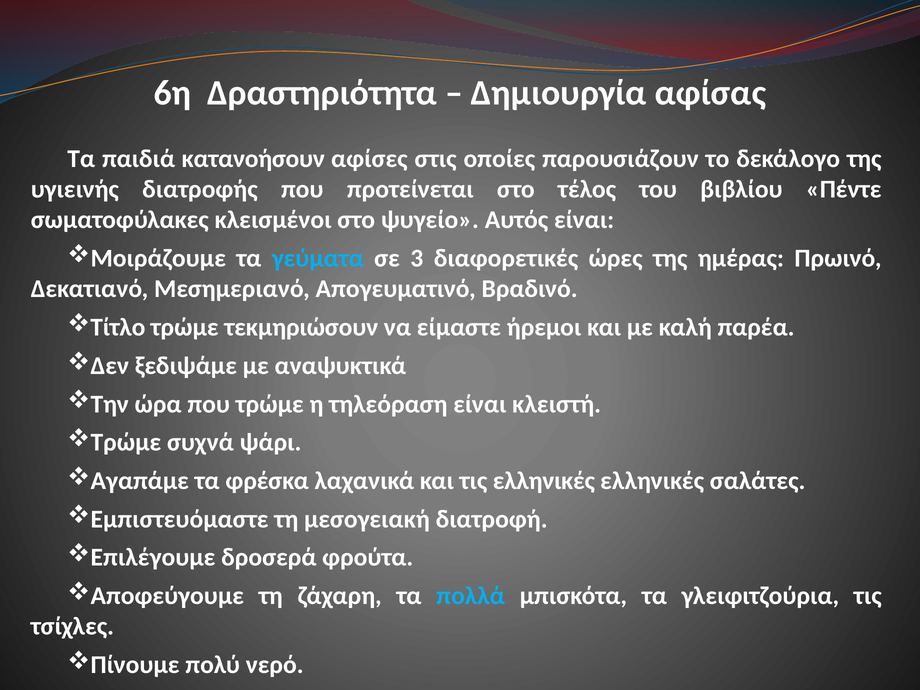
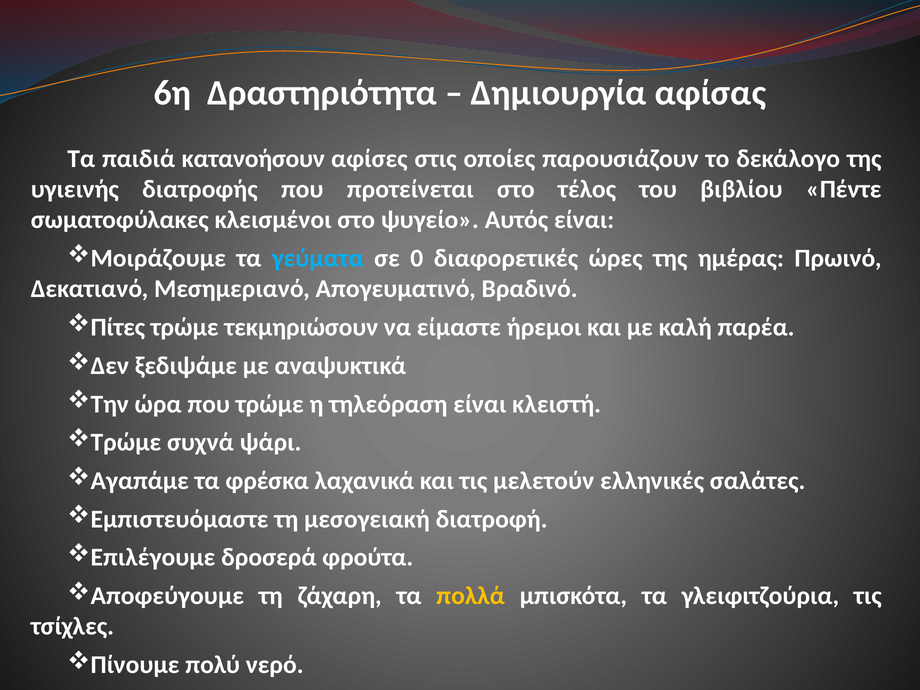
3: 3 -> 0 (417, 258)
Τίτλο: Τίτλο -> Πίτες (118, 327)
τις ελληνικές: ελληνικές -> μελετούν (544, 481)
πολλά colour: light blue -> yellow (471, 596)
